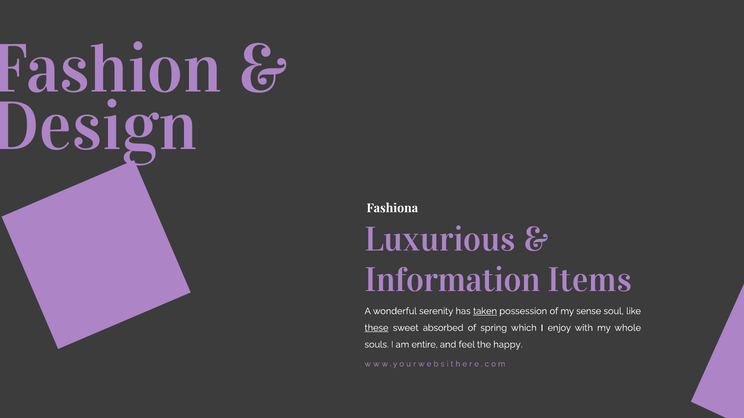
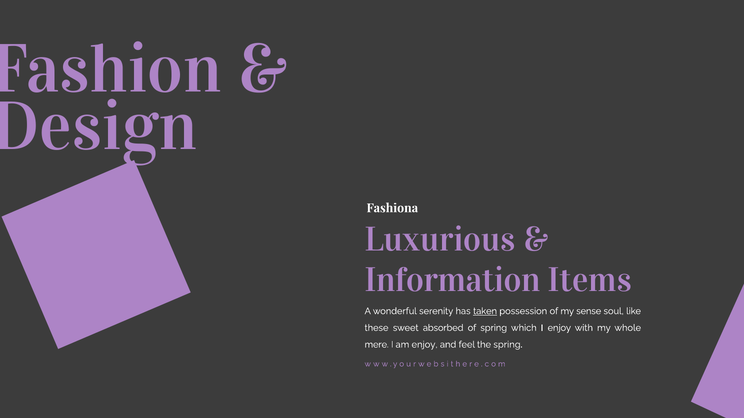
these underline: present -> none (377, 328)
souls: souls -> mere (377, 345)
am entire: entire -> enjoy (425, 345)
the happy: happy -> spring (508, 345)
